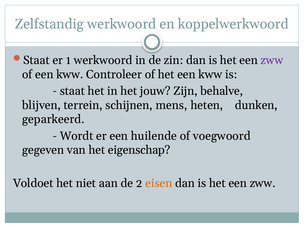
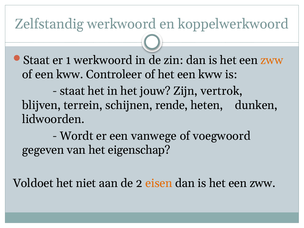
zww colour: purple -> orange (272, 60)
behalve: behalve -> vertrok (222, 91)
mens: mens -> rende (172, 105)
geparkeerd: geparkeerd -> lidwoorden (53, 119)
huilende: huilende -> vanwege (154, 136)
